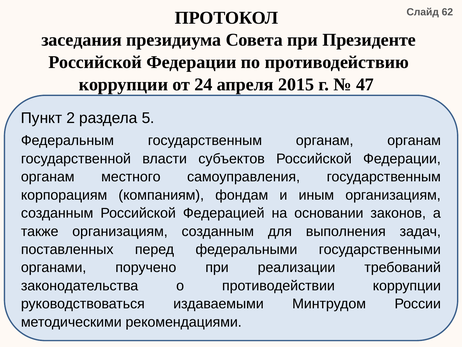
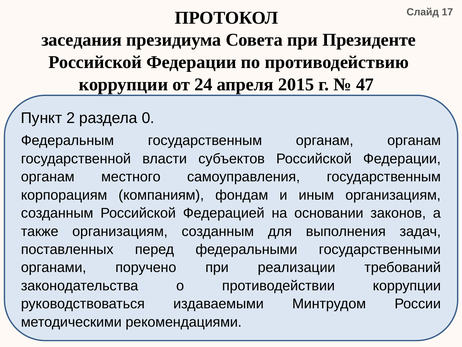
62: 62 -> 17 (447, 12)
5: 5 -> 0 (148, 118)
